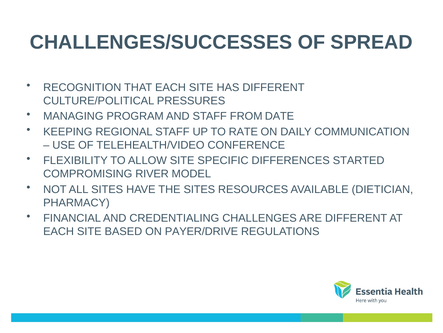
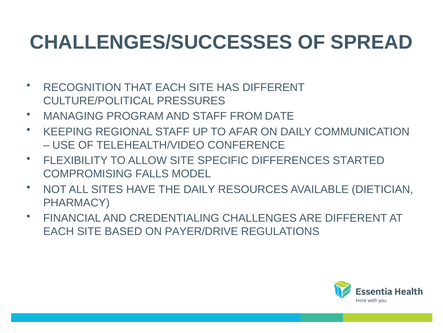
RATE: RATE -> AFAR (243, 131)
RIVER: RIVER -> FALLS (152, 174)
THE SITES: SITES -> DAILY (199, 189)
